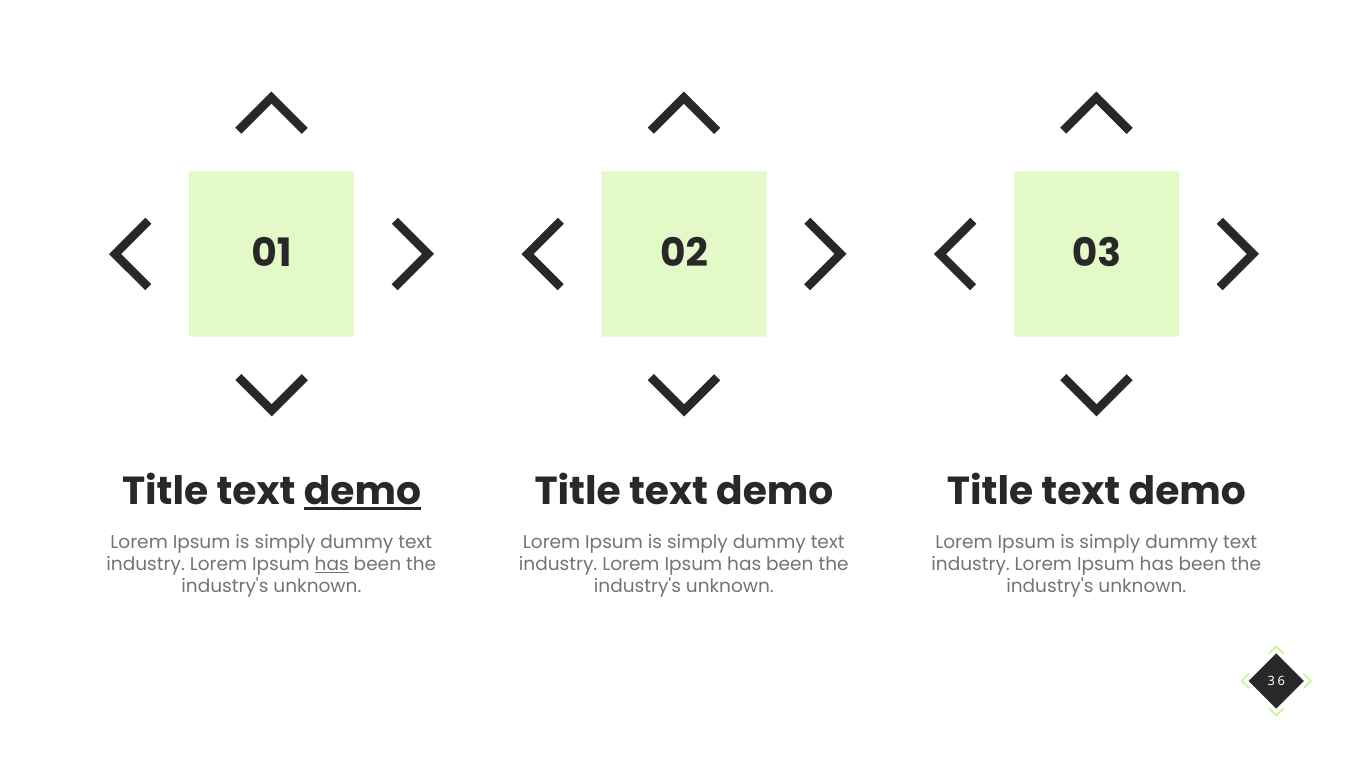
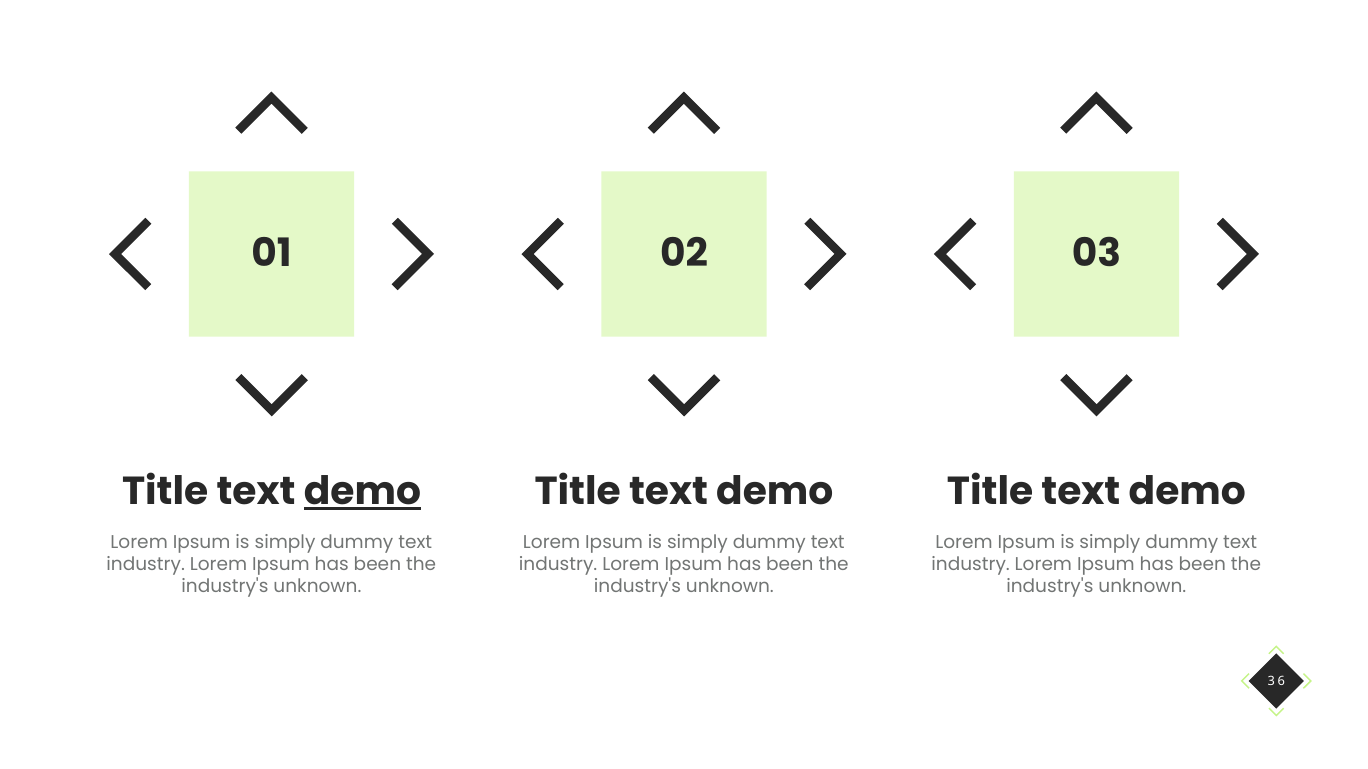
has underline: present -> none (332, 565)
